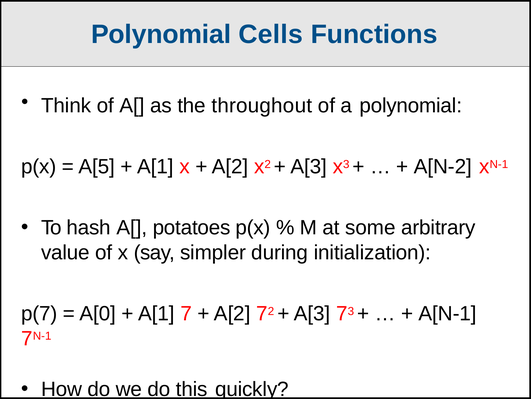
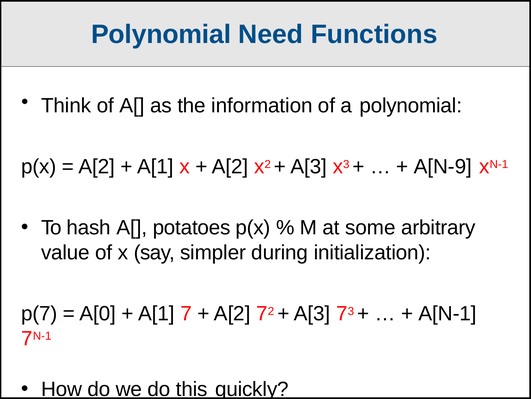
Cells: Cells -> Need (271, 34)
throughout: throughout -> information (262, 105)
A[5: A[5 -> A[2 (97, 166)
A[N-2: A[N-2 -> A[N-9 (443, 166)
